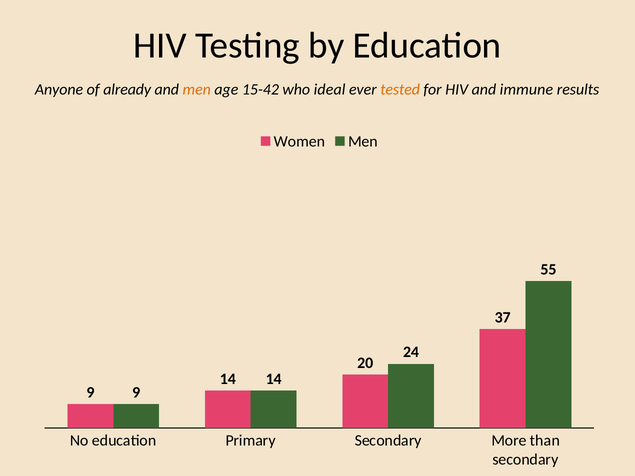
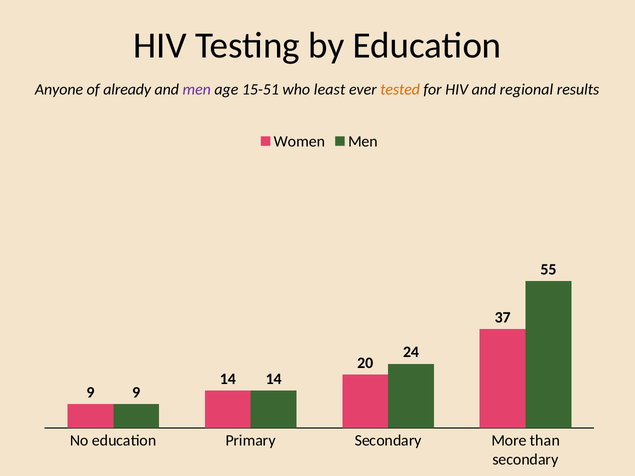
men colour: orange -> purple (197, 90)
15-42: 15-42 -> 15-51 (260, 90)
ideal: ideal -> least (330, 90)
immune: immune -> regional (526, 90)
